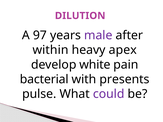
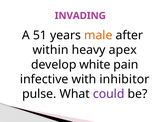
DILUTION: DILUTION -> INVADING (80, 16)
97: 97 -> 51 (40, 35)
male colour: purple -> orange (98, 35)
bacterial: bacterial -> infective (44, 79)
presents: presents -> inhibitor (124, 79)
